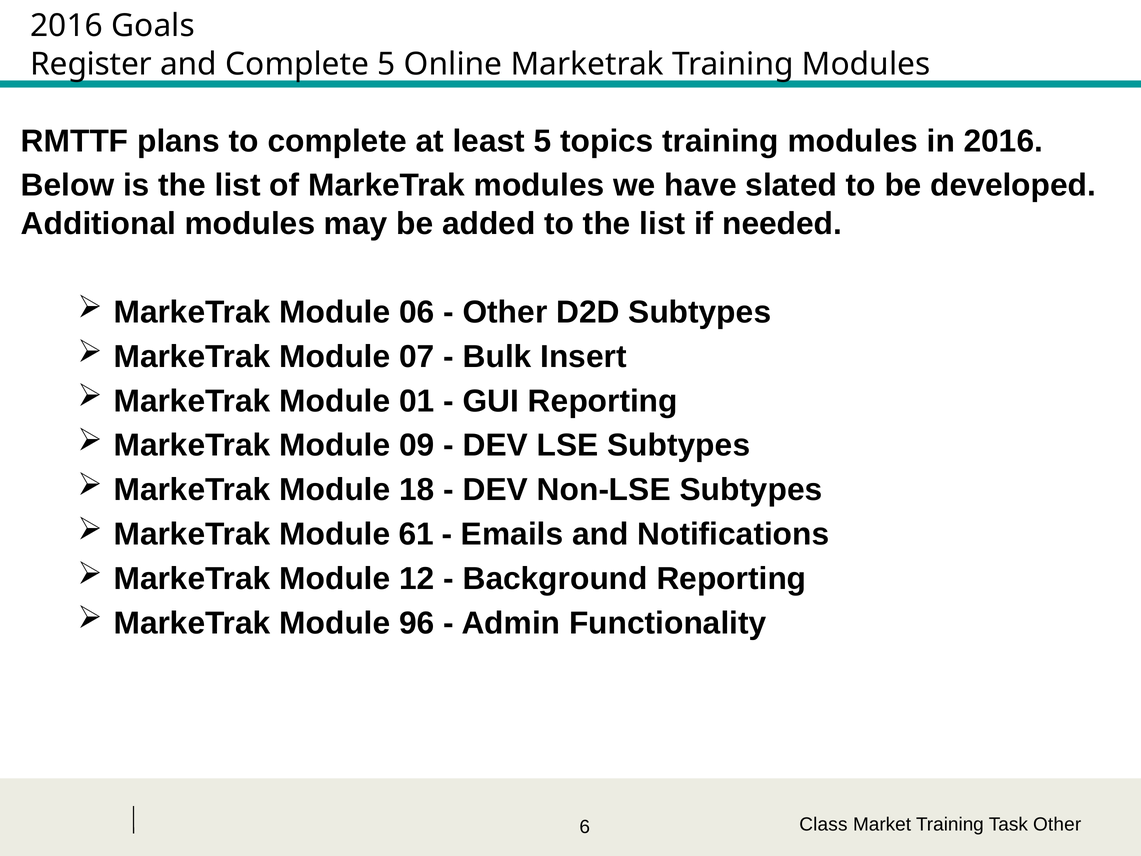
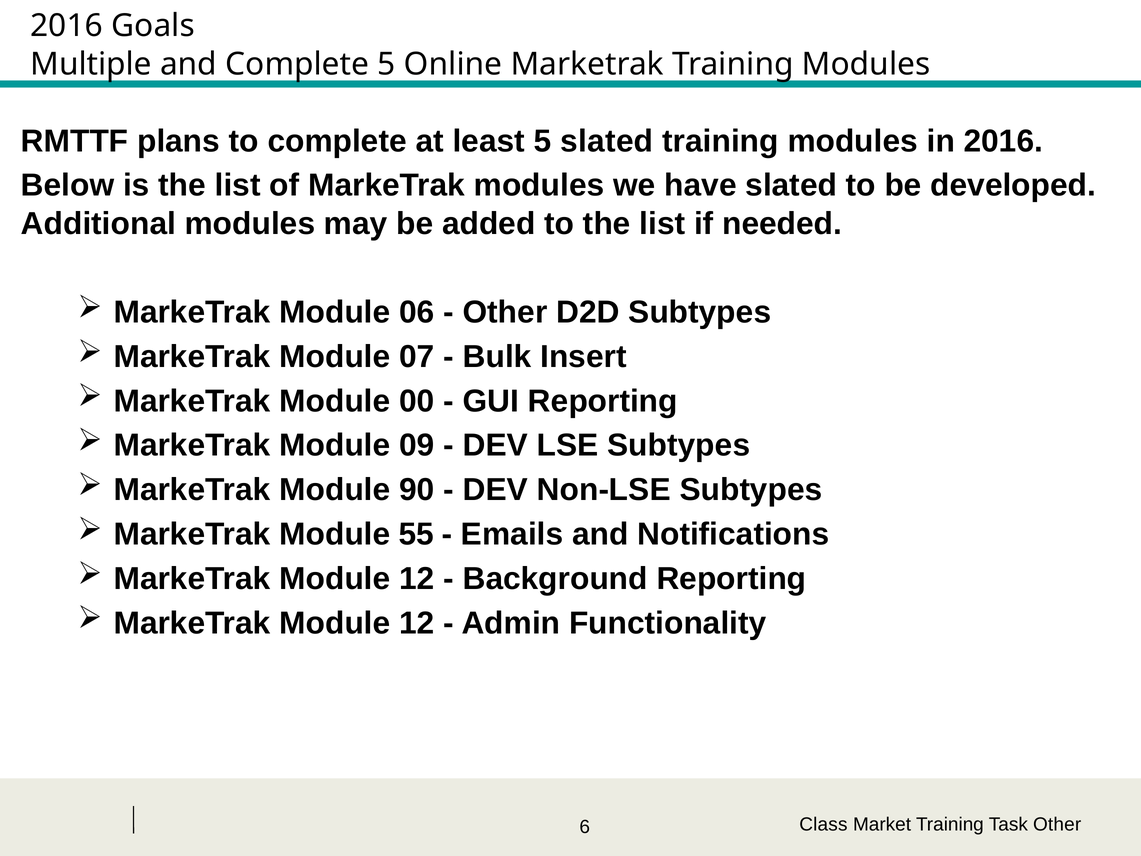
Register: Register -> Multiple (91, 64)
5 topics: topics -> slated (607, 141)
01: 01 -> 00 (417, 401)
18: 18 -> 90 (417, 490)
61: 61 -> 55 (416, 534)
96: 96 -> 12 (417, 623)
